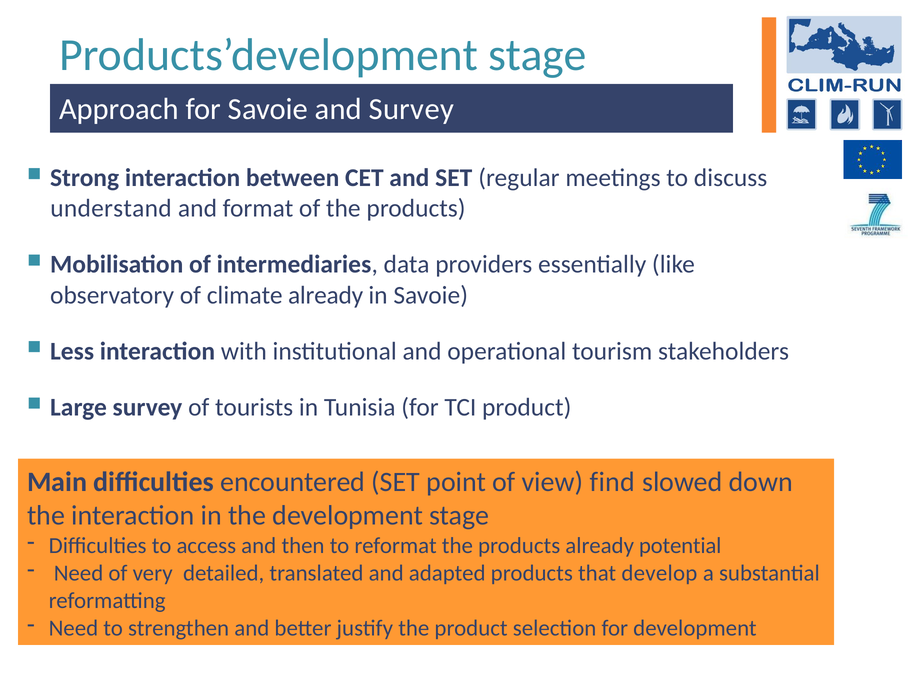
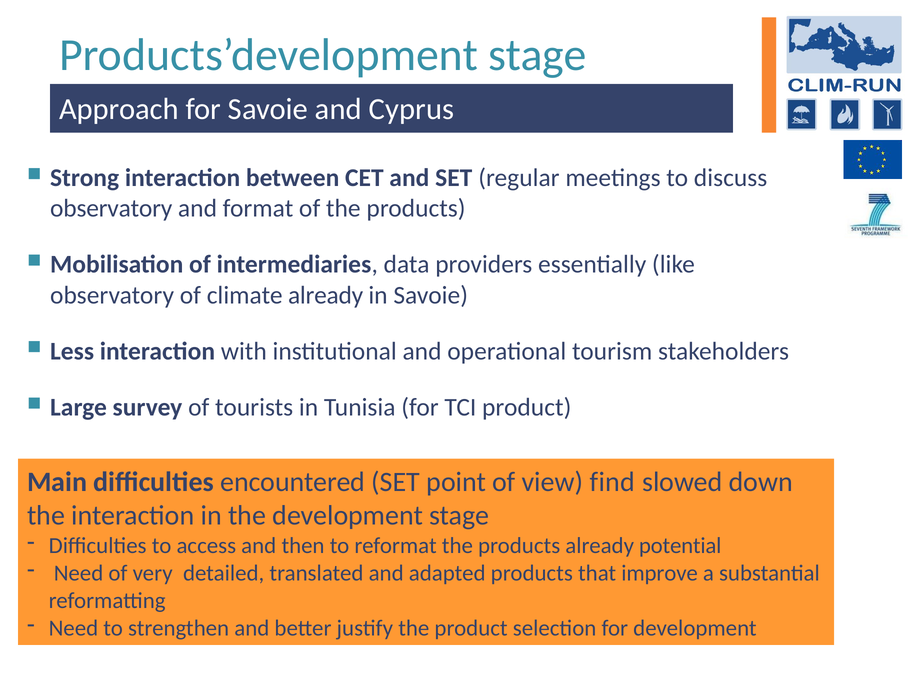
and Survey: Survey -> Cyprus (411, 109)
understand: understand -> observatory (111, 208)
develop: develop -> improve (660, 573)
